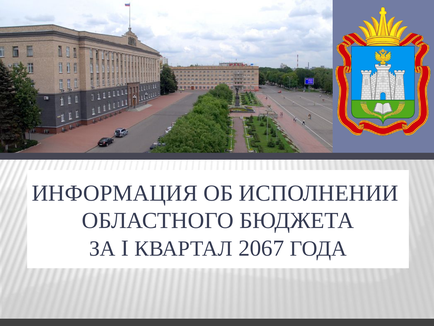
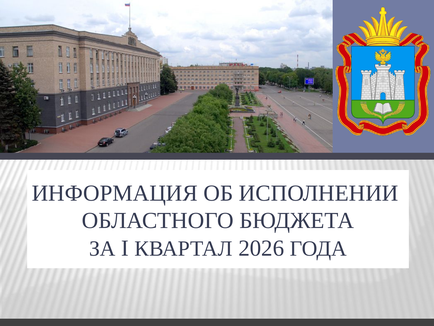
2067: 2067 -> 2026 (261, 248)
